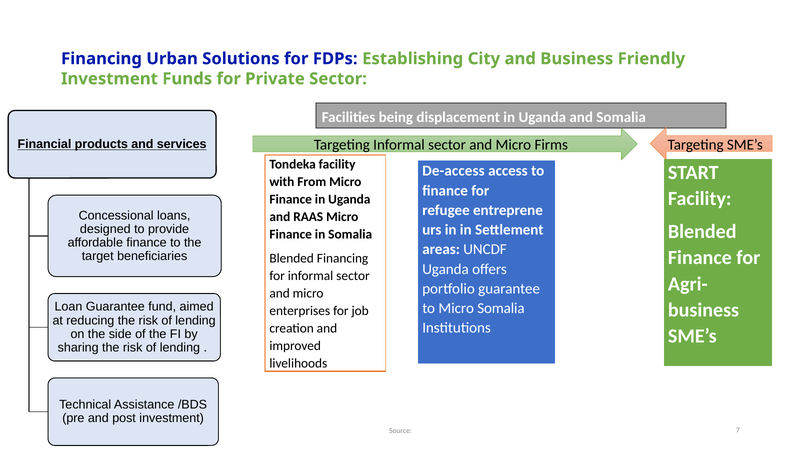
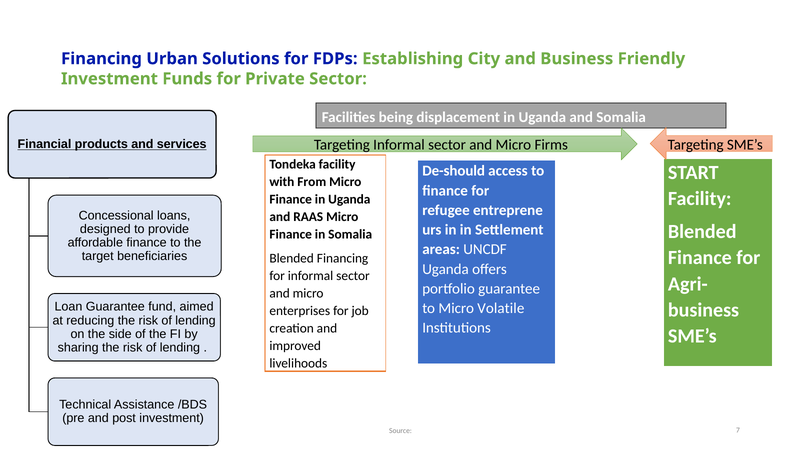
De-access: De-access -> De-should (454, 171)
Micro Somalia: Somalia -> Volatile (501, 308)
